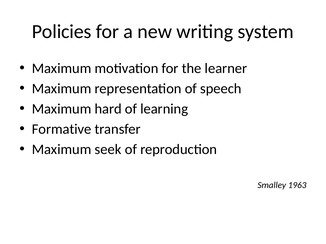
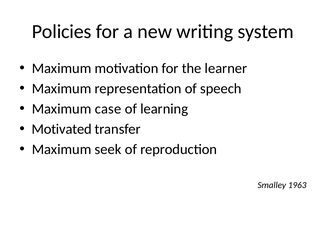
hard: hard -> case (108, 109)
Formative: Formative -> Motivated (62, 129)
